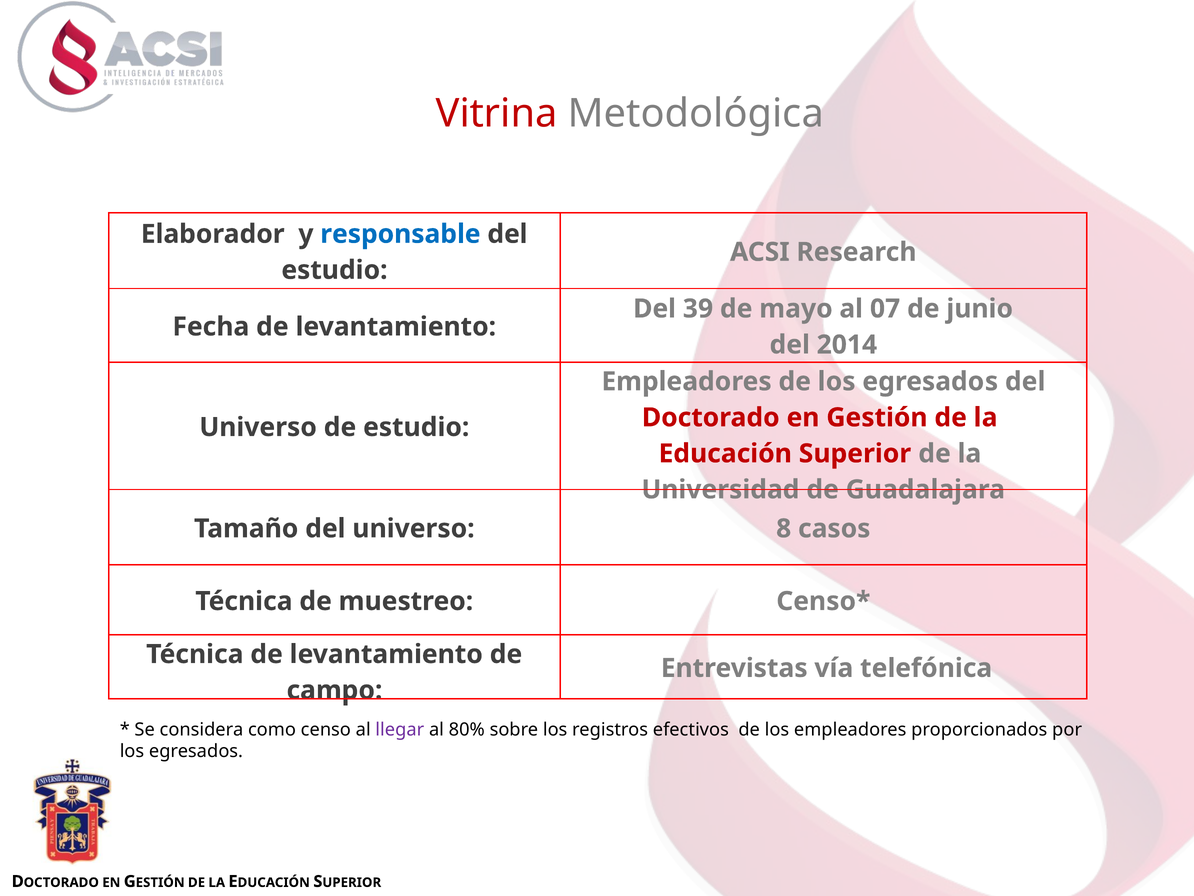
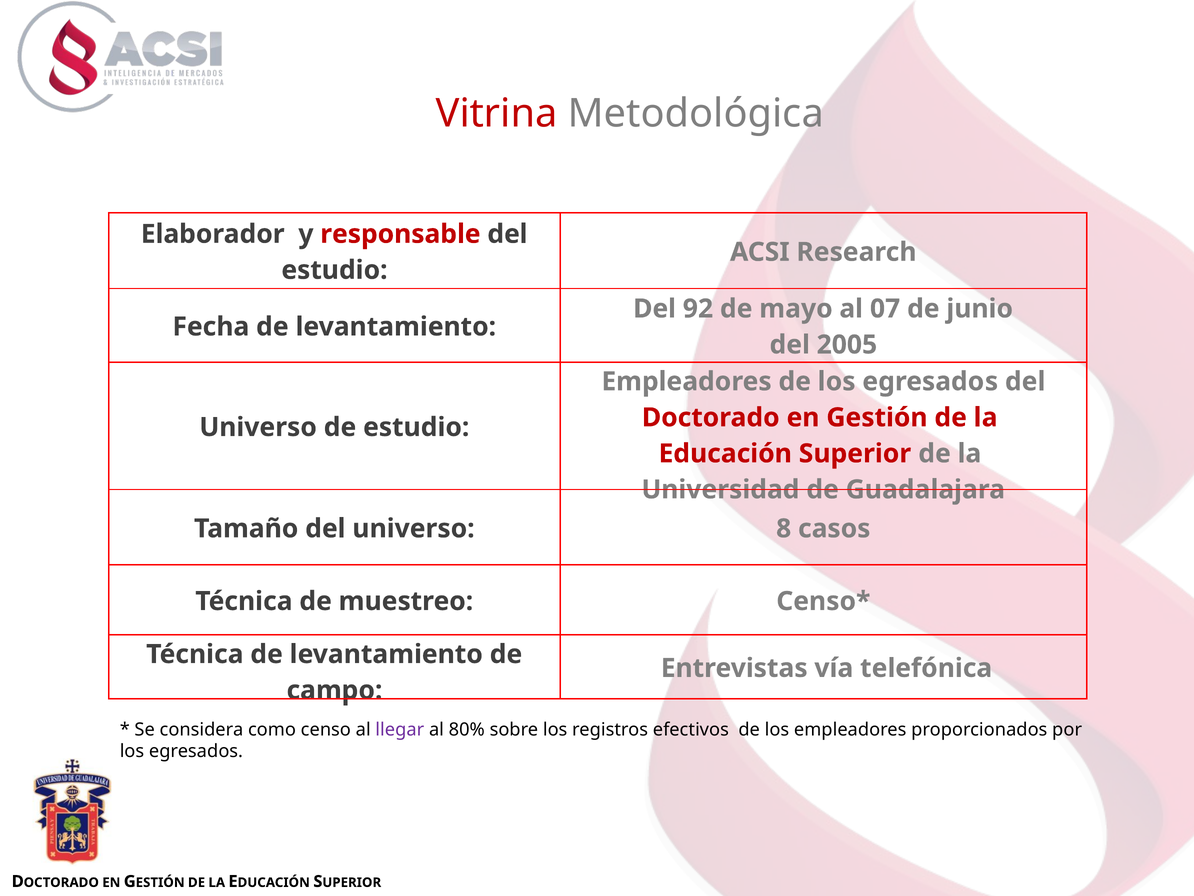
responsable colour: blue -> red (400, 234)
39: 39 -> 92 (698, 309)
2014: 2014 -> 2005 (847, 345)
